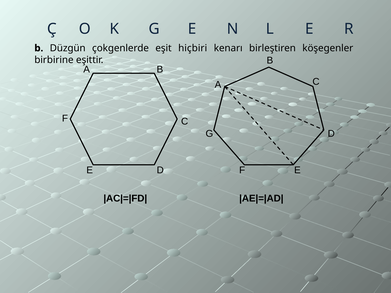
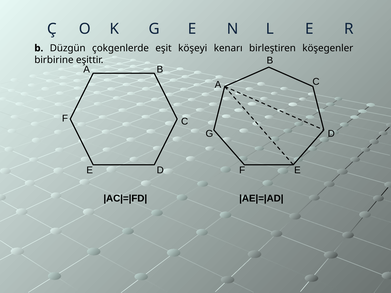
hiçbiri: hiçbiri -> köşeyi (193, 48)
